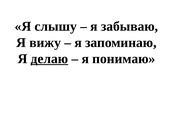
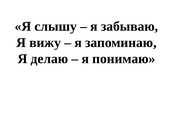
делаю underline: present -> none (49, 59)
